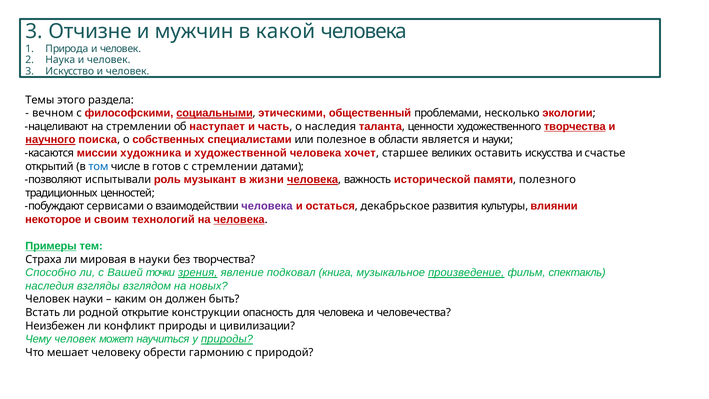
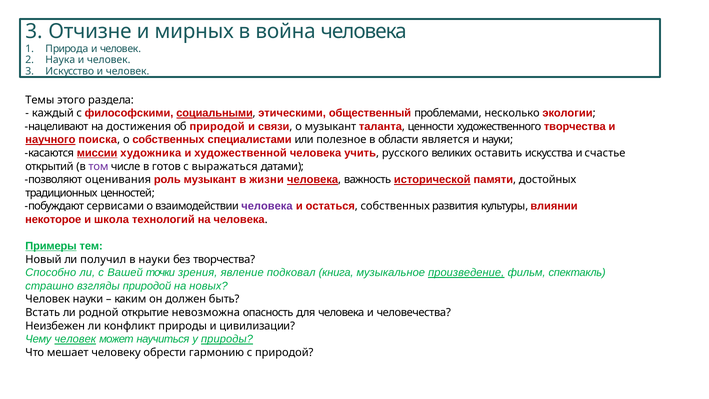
мужчин: мужчин -> мирных (194, 32)
какой: какой -> война (286, 32)
вечном: вечном -> каждый (53, 113)
на стремлении: стремлении -> достижения (139, 126)
об наступает: наступает -> природой (217, 126)
часть: часть -> связи (274, 126)
о наследия: наследия -> музыкант (330, 126)
творчества underline: present -> none (575, 126)
миссии underline: none -> present (97, 153)
хочет: хочет -> учить (360, 153)
старшее: старшее -> русского (405, 153)
том colour: blue -> purple (98, 166)
с стремлении: стремлении -> выражаться (225, 166)
испытывали: испытывали -> оценивания (118, 180)
исторической underline: none -> present (432, 180)
полезного: полезного -> достойных (548, 180)
декабрьское: декабрьское -> собственных (395, 206)
своим: своим -> школа (112, 219)
человека underline: present -> none (239, 219)
Страха: Страха -> Новый (43, 259)
мировая: мировая -> получил (103, 259)
зрения underline: present -> none (198, 273)
наследия: наследия -> страшно (50, 286)
взгляды взглядом: взглядом -> природой (147, 286)
конструкции: конструкции -> невозможна (206, 312)
человек underline: none -> present (75, 339)
